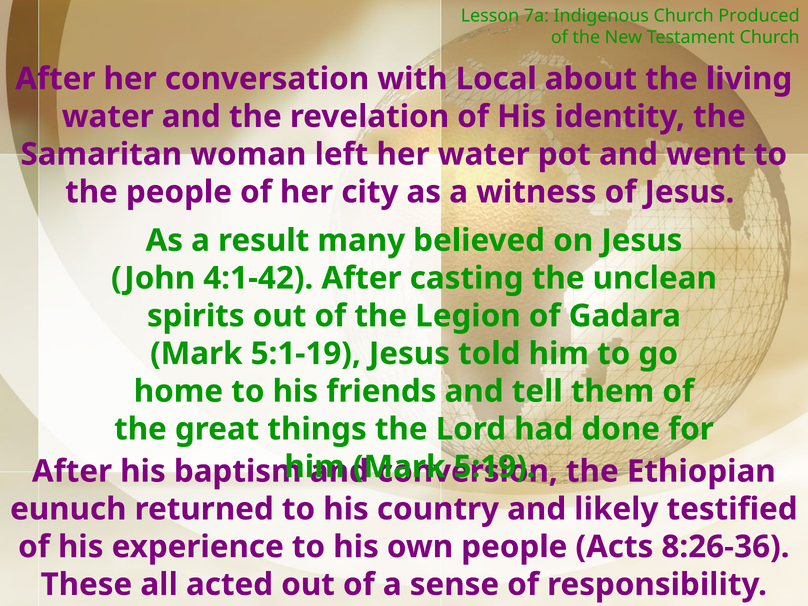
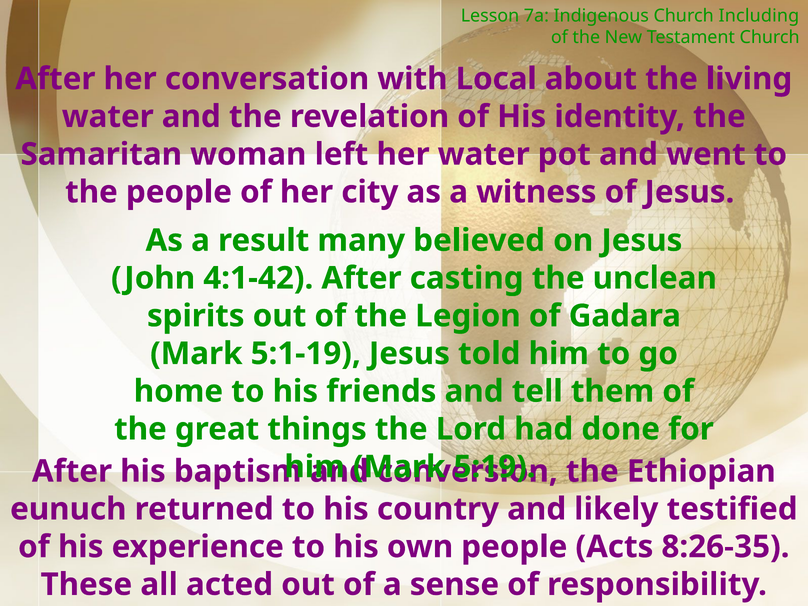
Produced: Produced -> Including (759, 16)
8:26-36: 8:26-36 -> 8:26-35 (725, 547)
